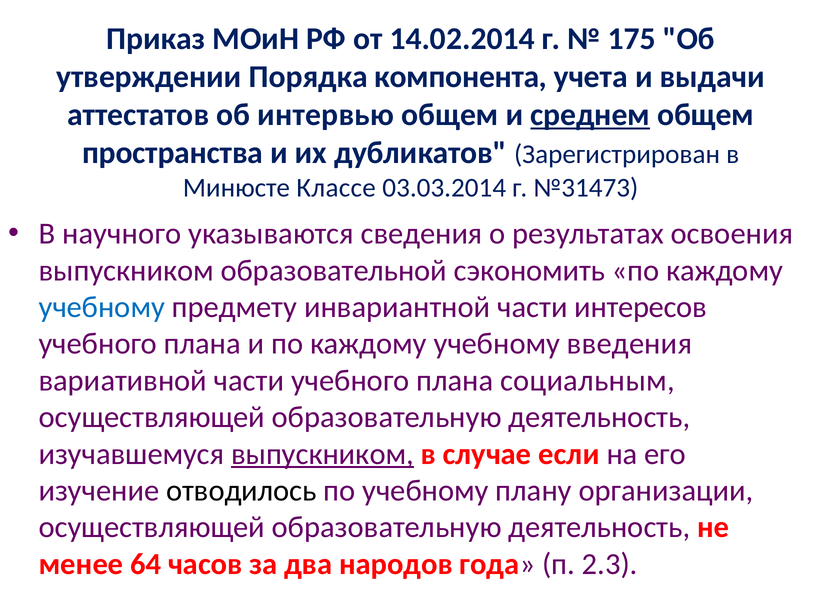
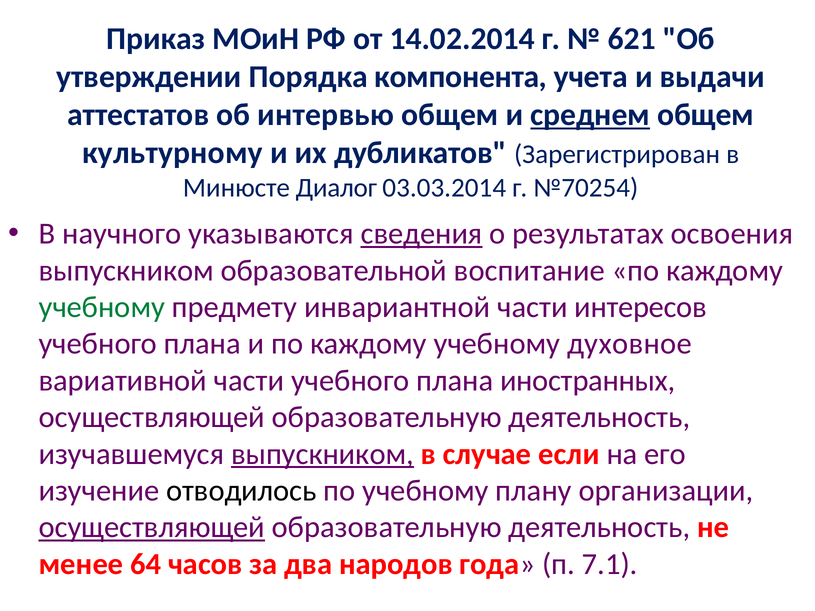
175: 175 -> 621 (632, 39)
пространства: пространства -> культурному (172, 153)
Классе: Классе -> Диалог (336, 188)
№31473: №31473 -> №70254 (586, 188)
сведения underline: none -> present (422, 234)
сэкономить: сэкономить -> воспитание (529, 271)
учебному colour: blue -> green (102, 307)
введения: введения -> духовное (629, 344)
социальным: социальным -> иностранных (588, 381)
осуществляющей underline: none -> present (152, 528)
2.3: 2.3 -> 7.1 (610, 564)
